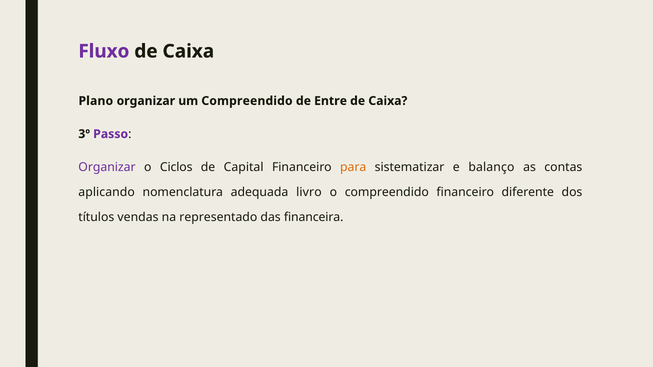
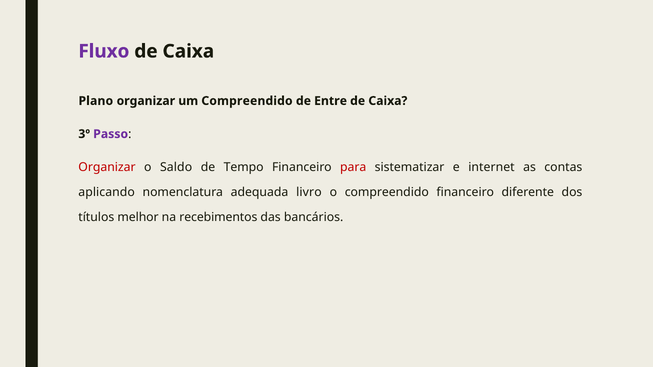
Organizar colour: purple -> red (107, 167)
Ciclos: Ciclos -> Saldo (176, 167)
Capital: Capital -> Tempo (244, 167)
para colour: orange -> red (353, 167)
balanço: balanço -> internet (491, 167)
vendas: vendas -> melhor (138, 217)
representado: representado -> recebimentos (218, 217)
financeira: financeira -> bancários (314, 217)
